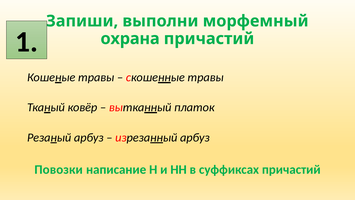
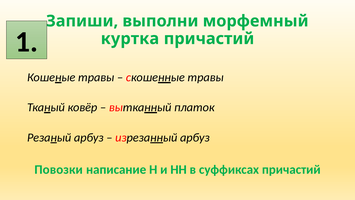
охрана: охрана -> куртка (130, 39)
